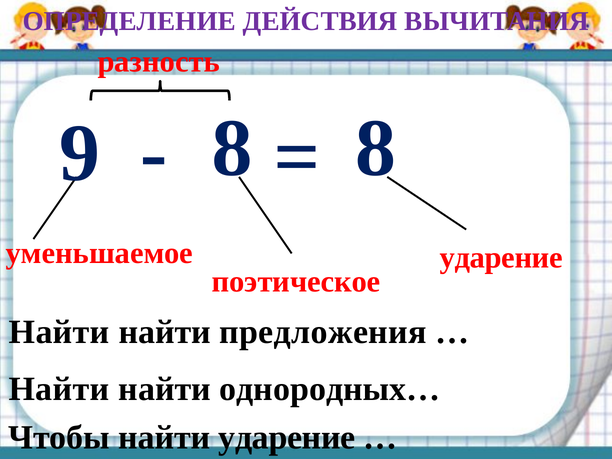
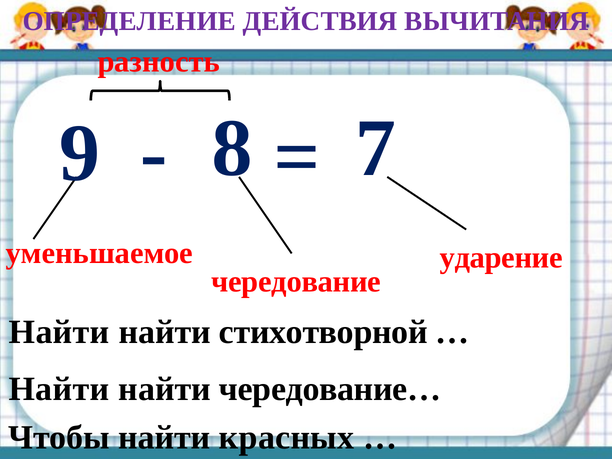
9 8: 8 -> 7 (376, 149)
поэтическое: поэтическое -> чередование (296, 282)
предложения: предложения -> стихотворной (323, 332)
однородных…: однородных… -> чередование… (330, 389)
найти ударение: ударение -> красных (287, 437)
